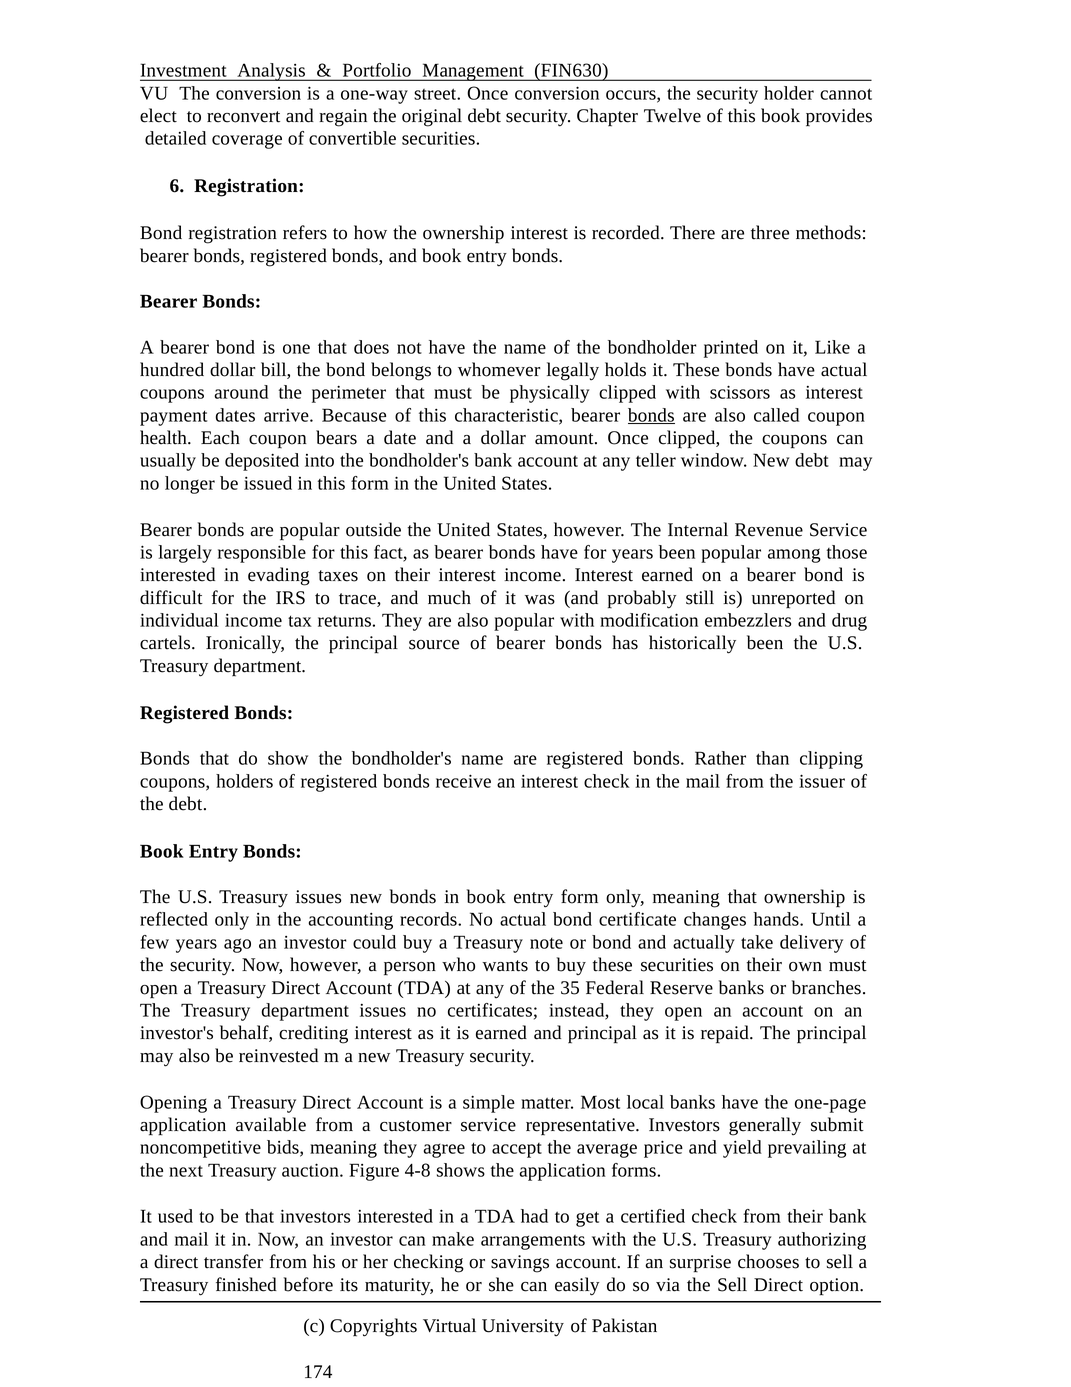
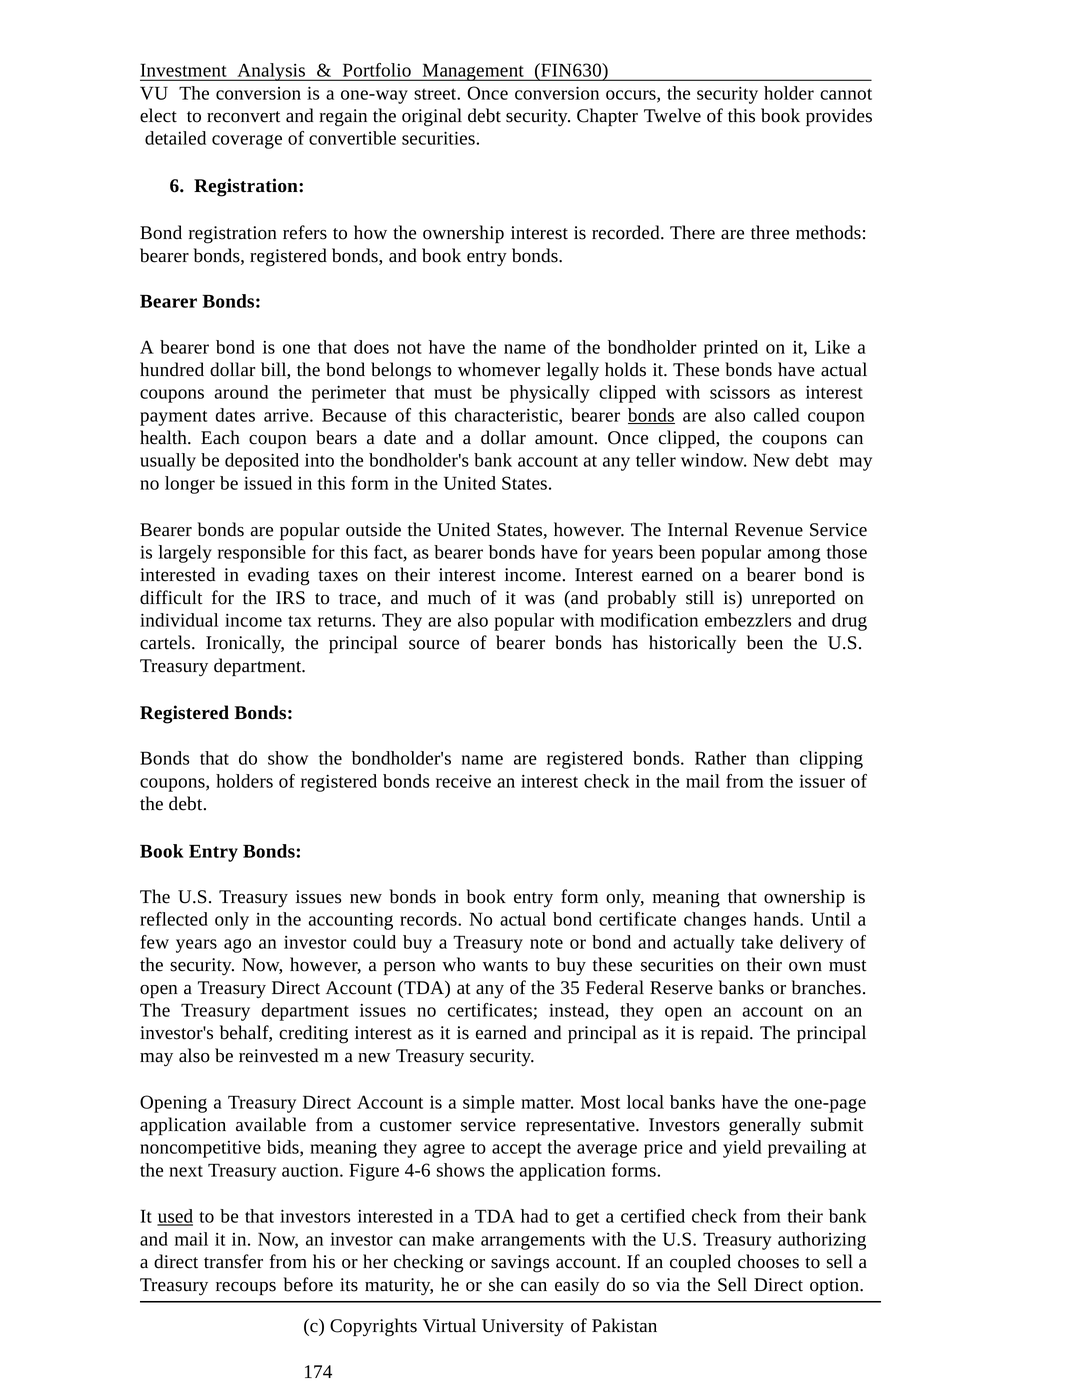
4-8: 4-8 -> 4-6 (418, 1169)
used underline: none -> present (175, 1216)
surprise: surprise -> coupled (700, 1261)
finished: finished -> recoups (246, 1284)
